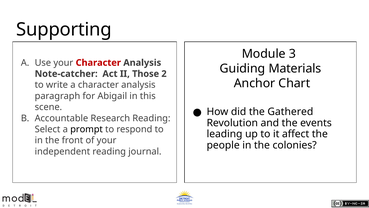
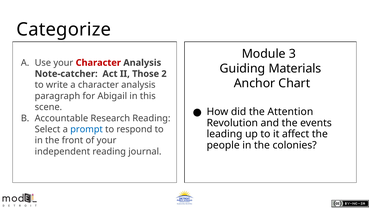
Supporting: Supporting -> Categorize (64, 30)
Gathered: Gathered -> Attention (290, 112)
prompt colour: black -> blue (87, 129)
